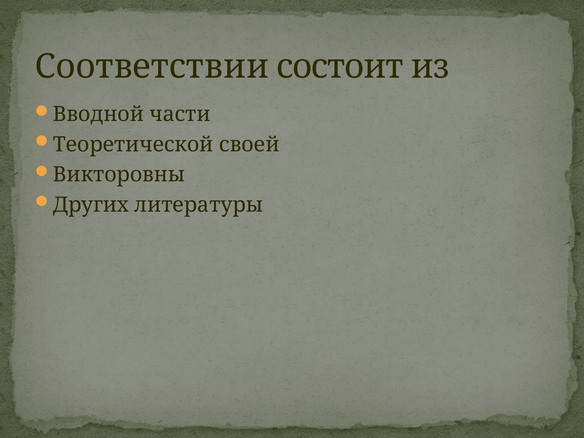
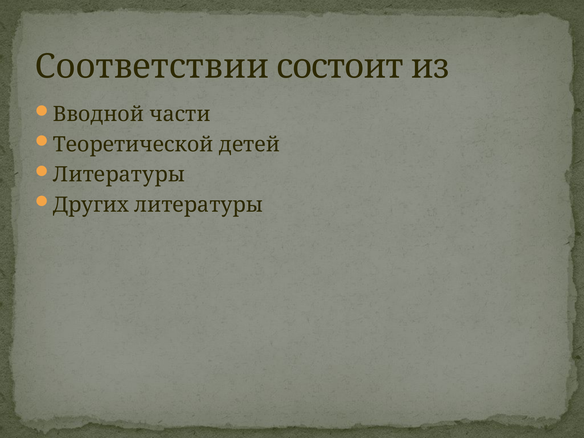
своей: своей -> детей (250, 144)
Викторовны: Викторовны -> Литературы (119, 175)
